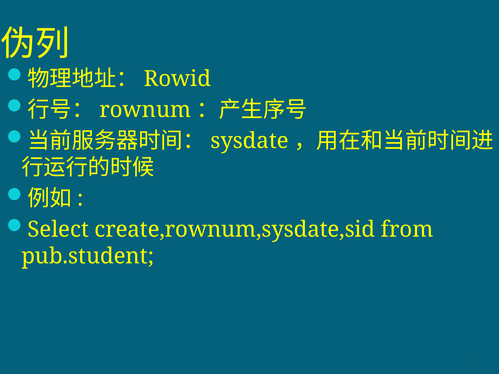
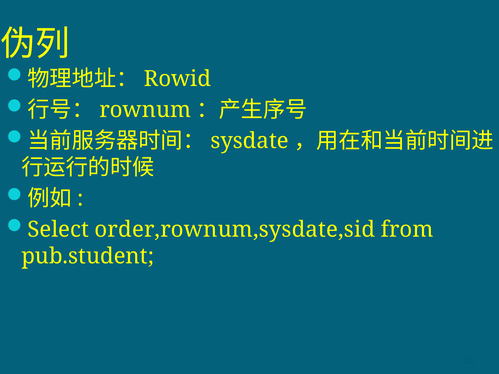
create,rownum,sysdate,sid: create,rownum,sysdate,sid -> order,rownum,sysdate,sid (235, 230)
